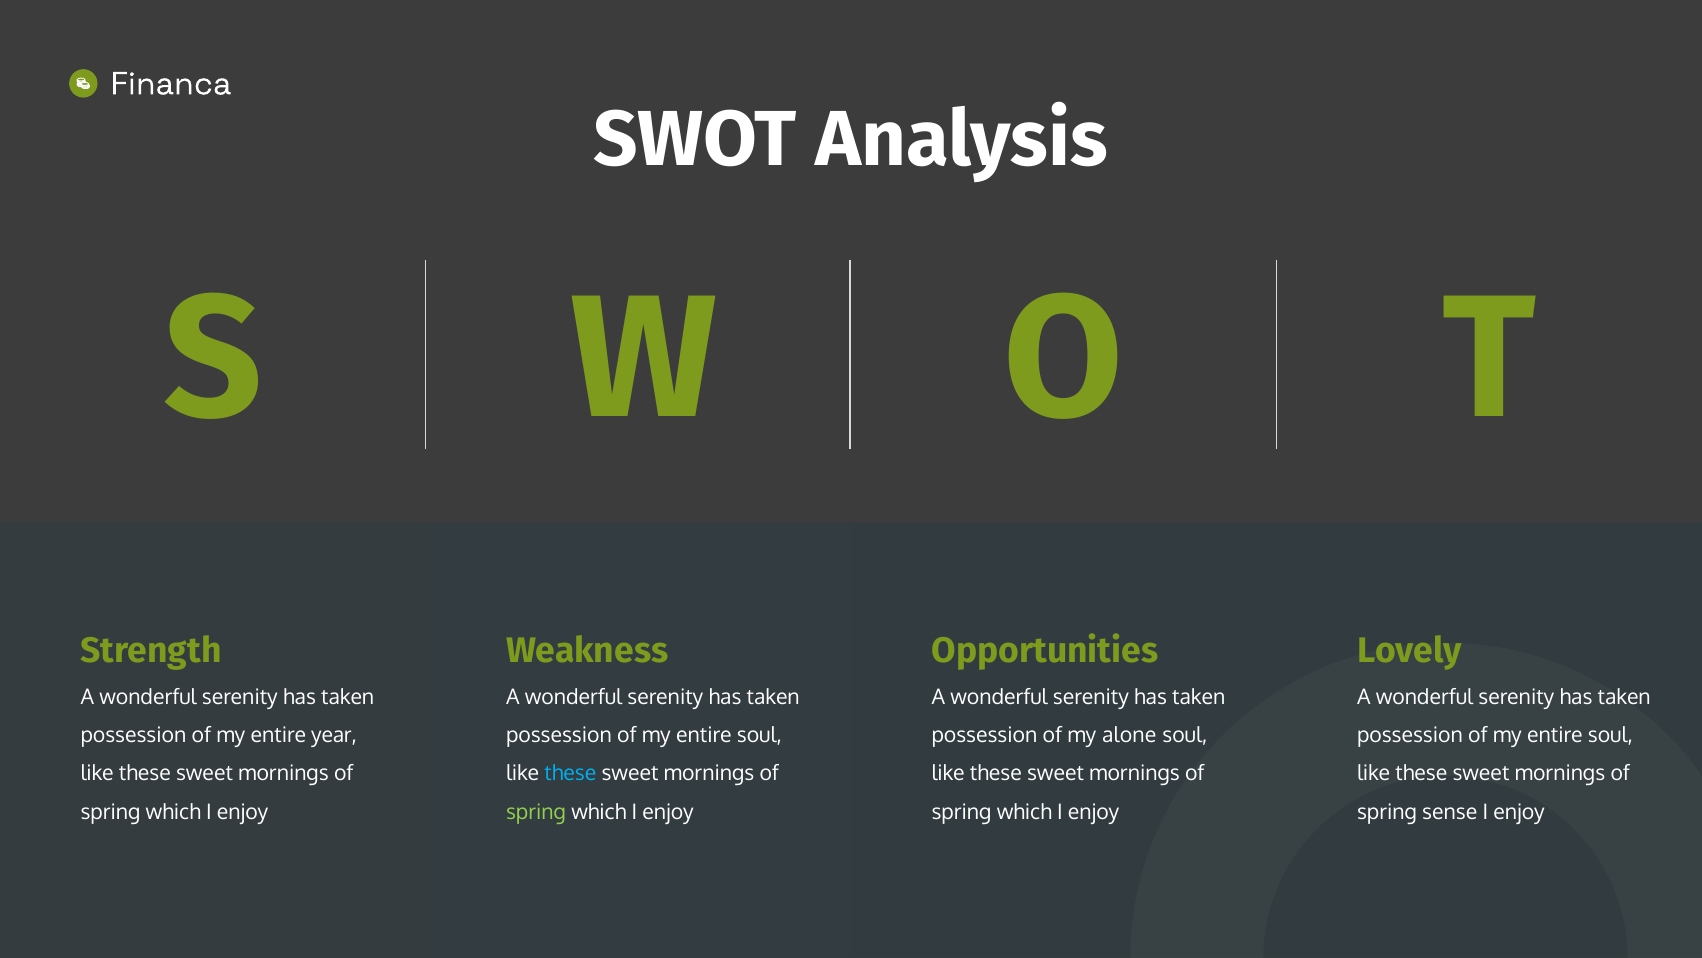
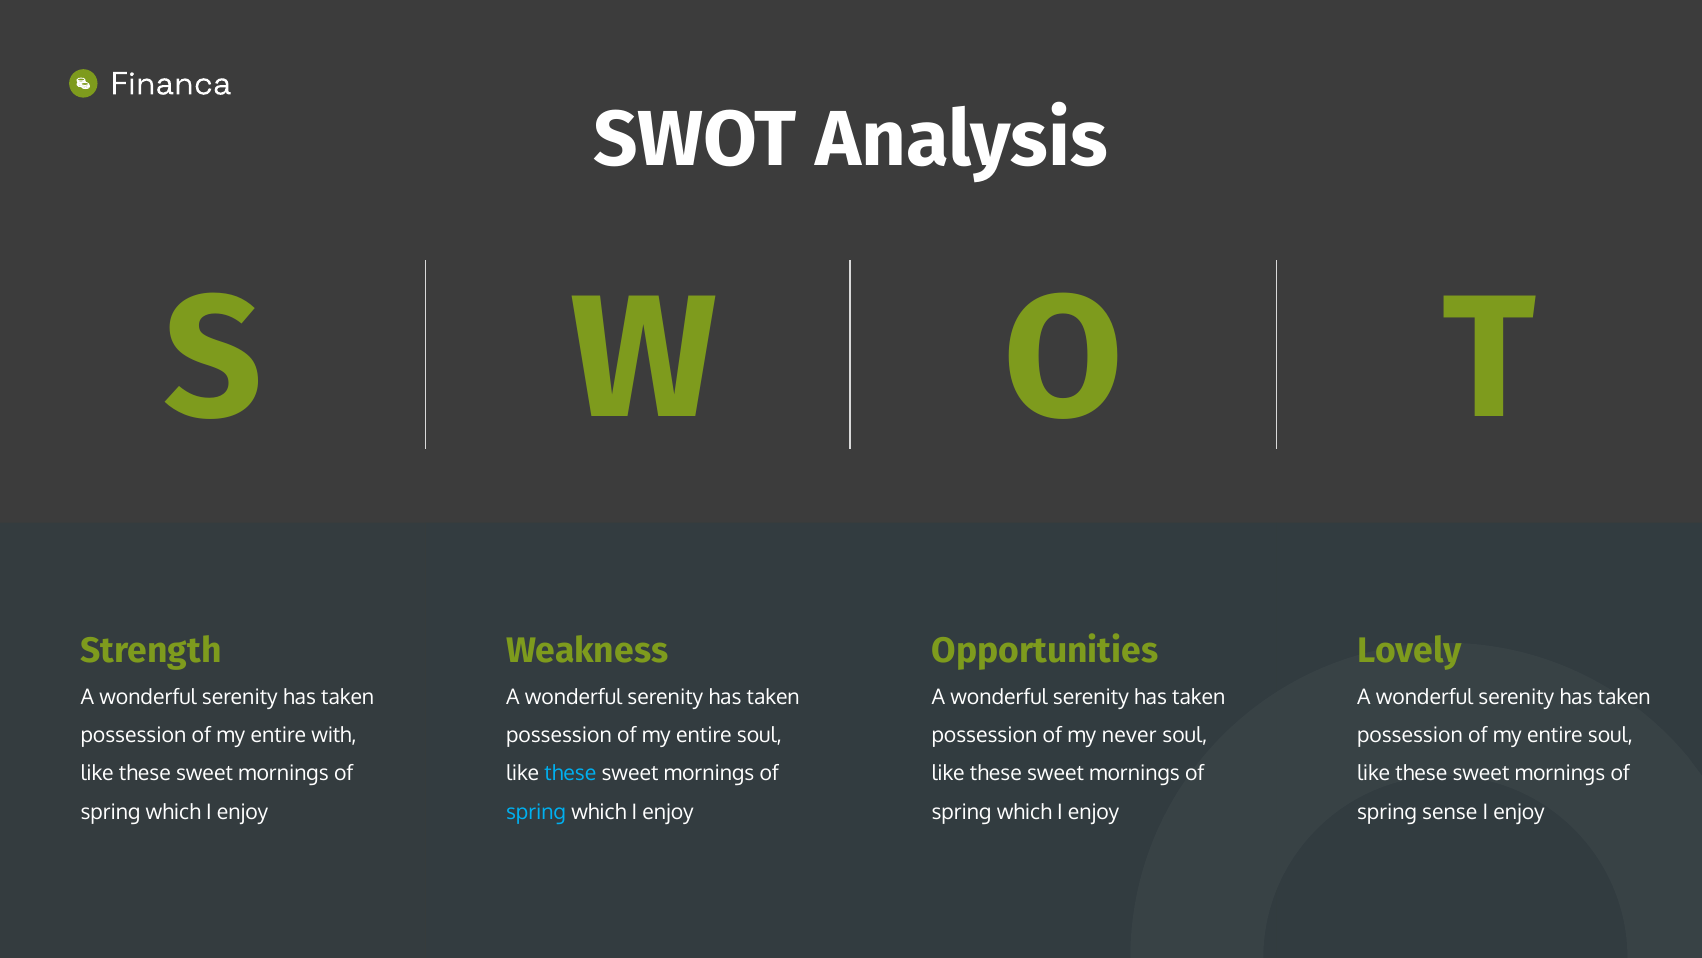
year: year -> with (334, 735)
alone: alone -> never (1129, 735)
spring colour: light green -> light blue (536, 811)
